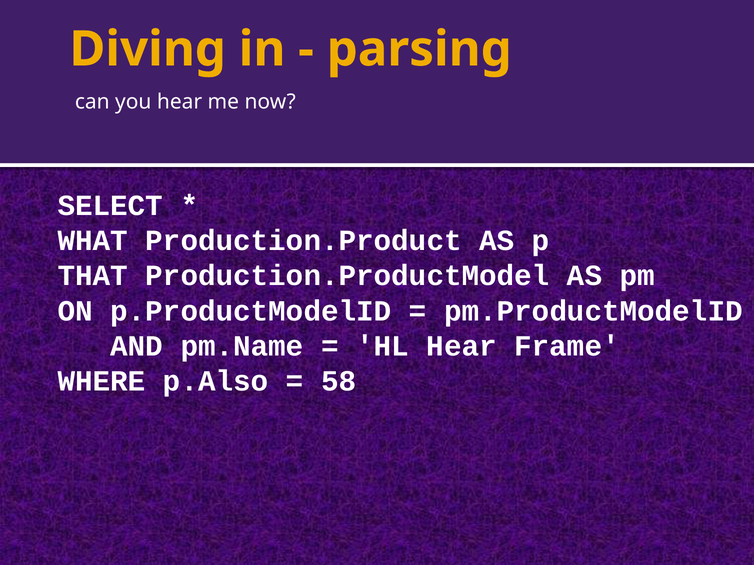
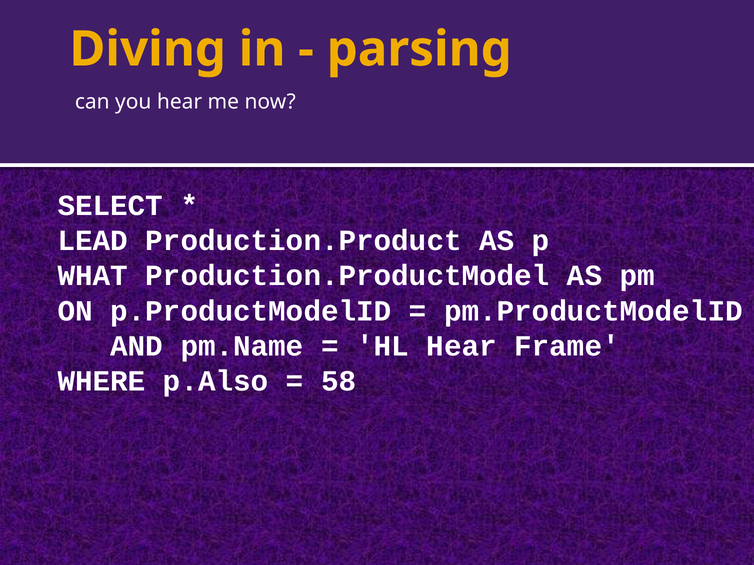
WHAT: WHAT -> LEAD (93, 241)
THAT: THAT -> WHAT (93, 276)
